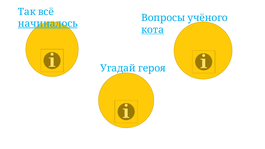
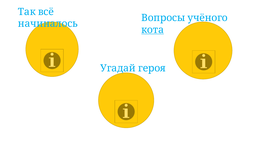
начиналось underline: present -> none (48, 24)
